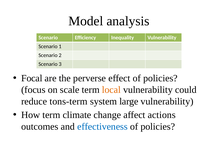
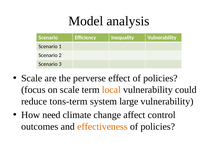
Focal: Focal -> Scale (32, 78)
How term: term -> need (51, 115)
actions: actions -> control (162, 115)
effectiveness colour: blue -> orange (102, 127)
